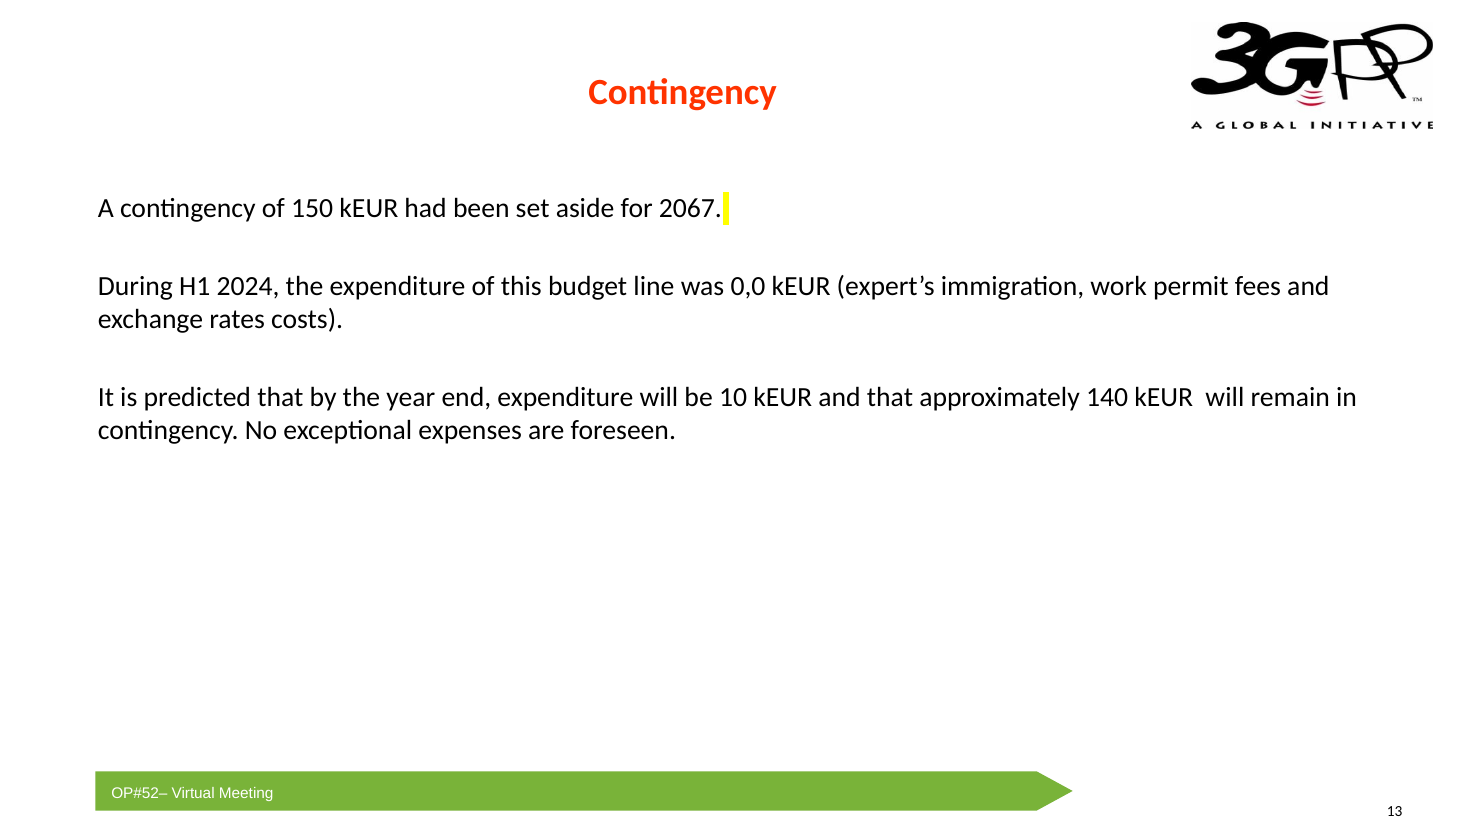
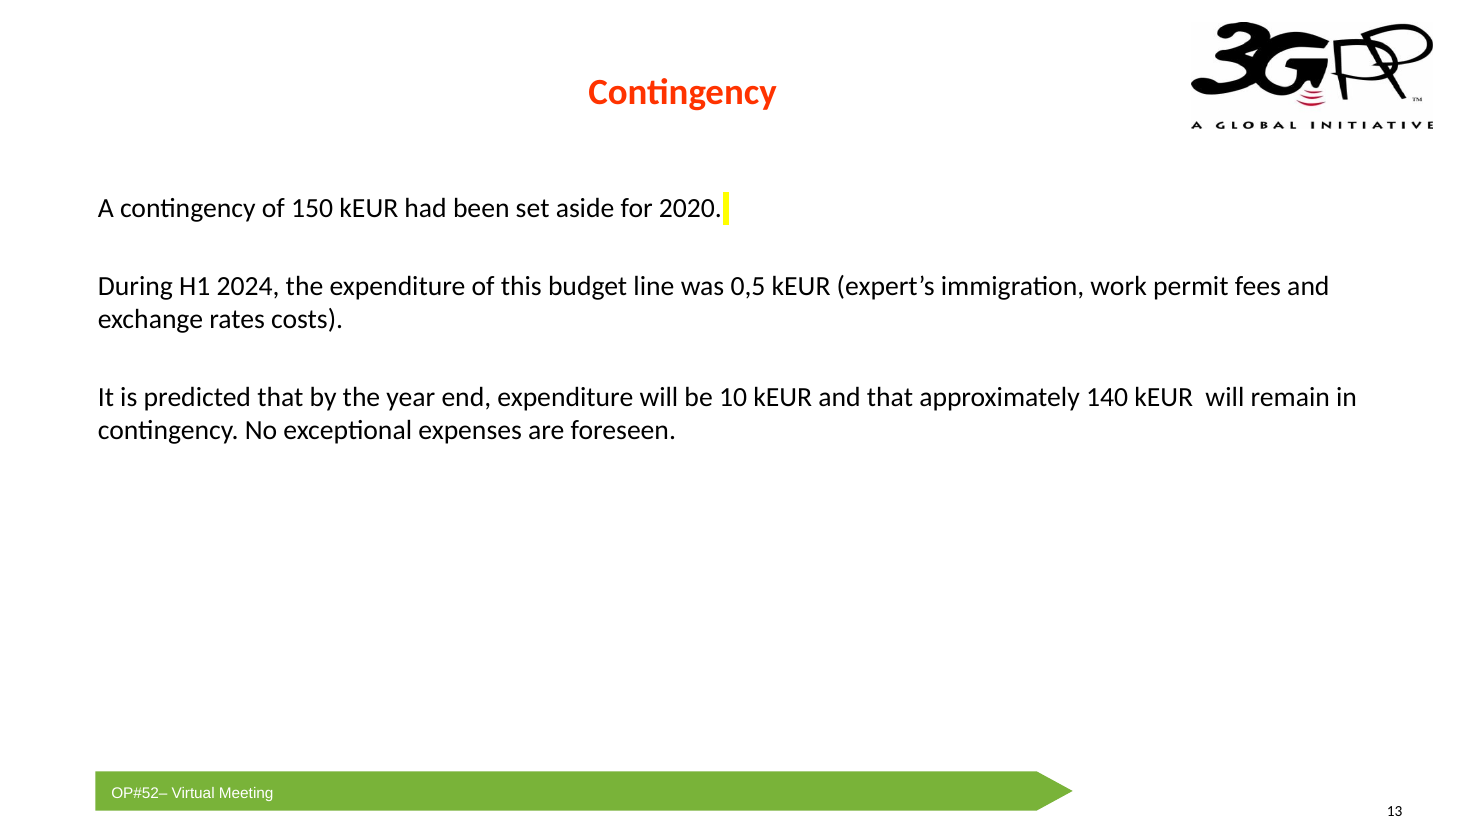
2067: 2067 -> 2020 (690, 209)
0,0: 0,0 -> 0,5 (748, 286)
